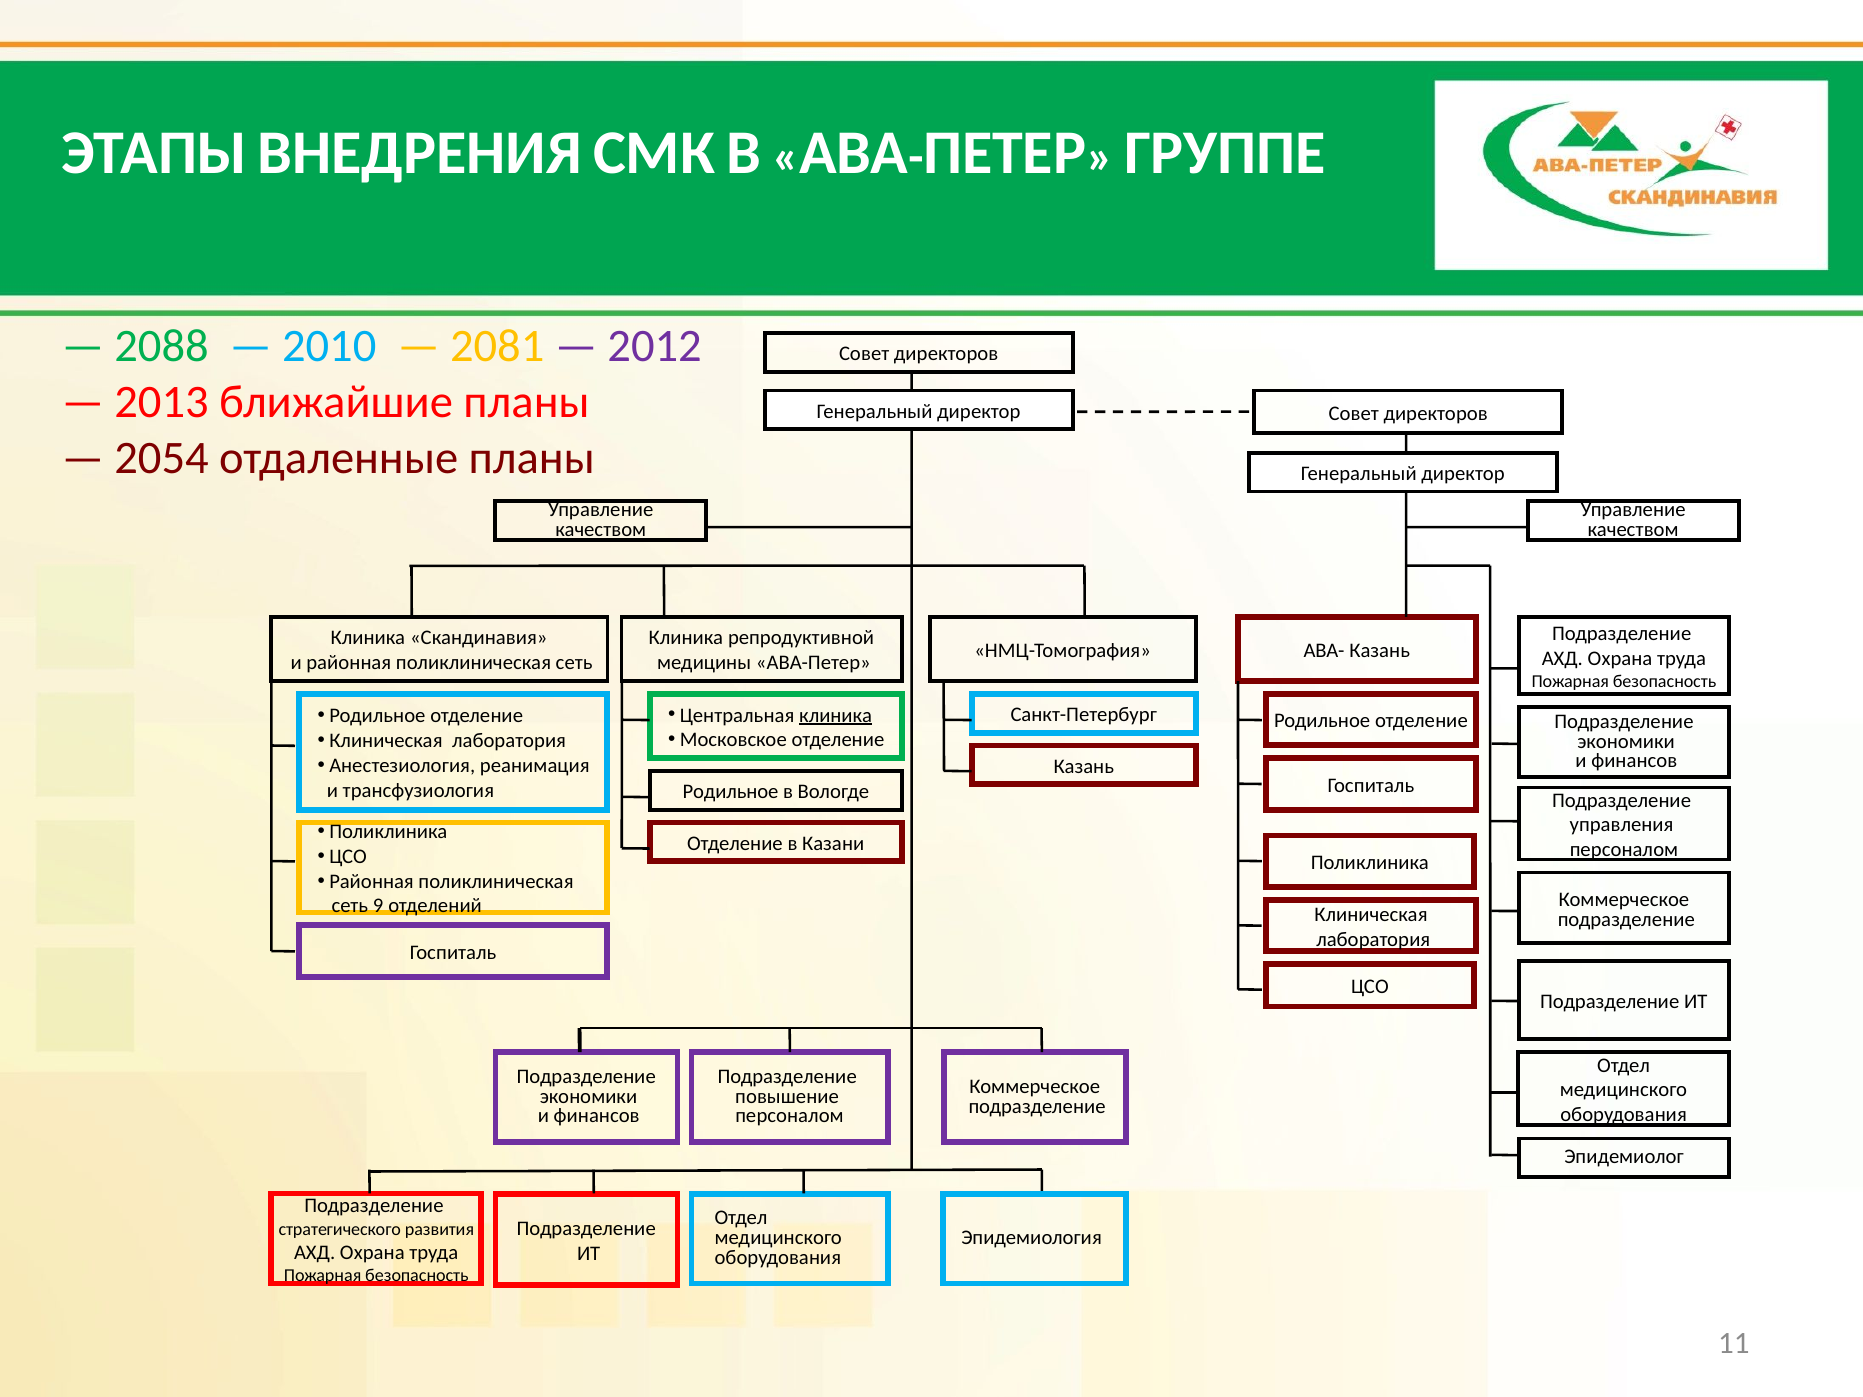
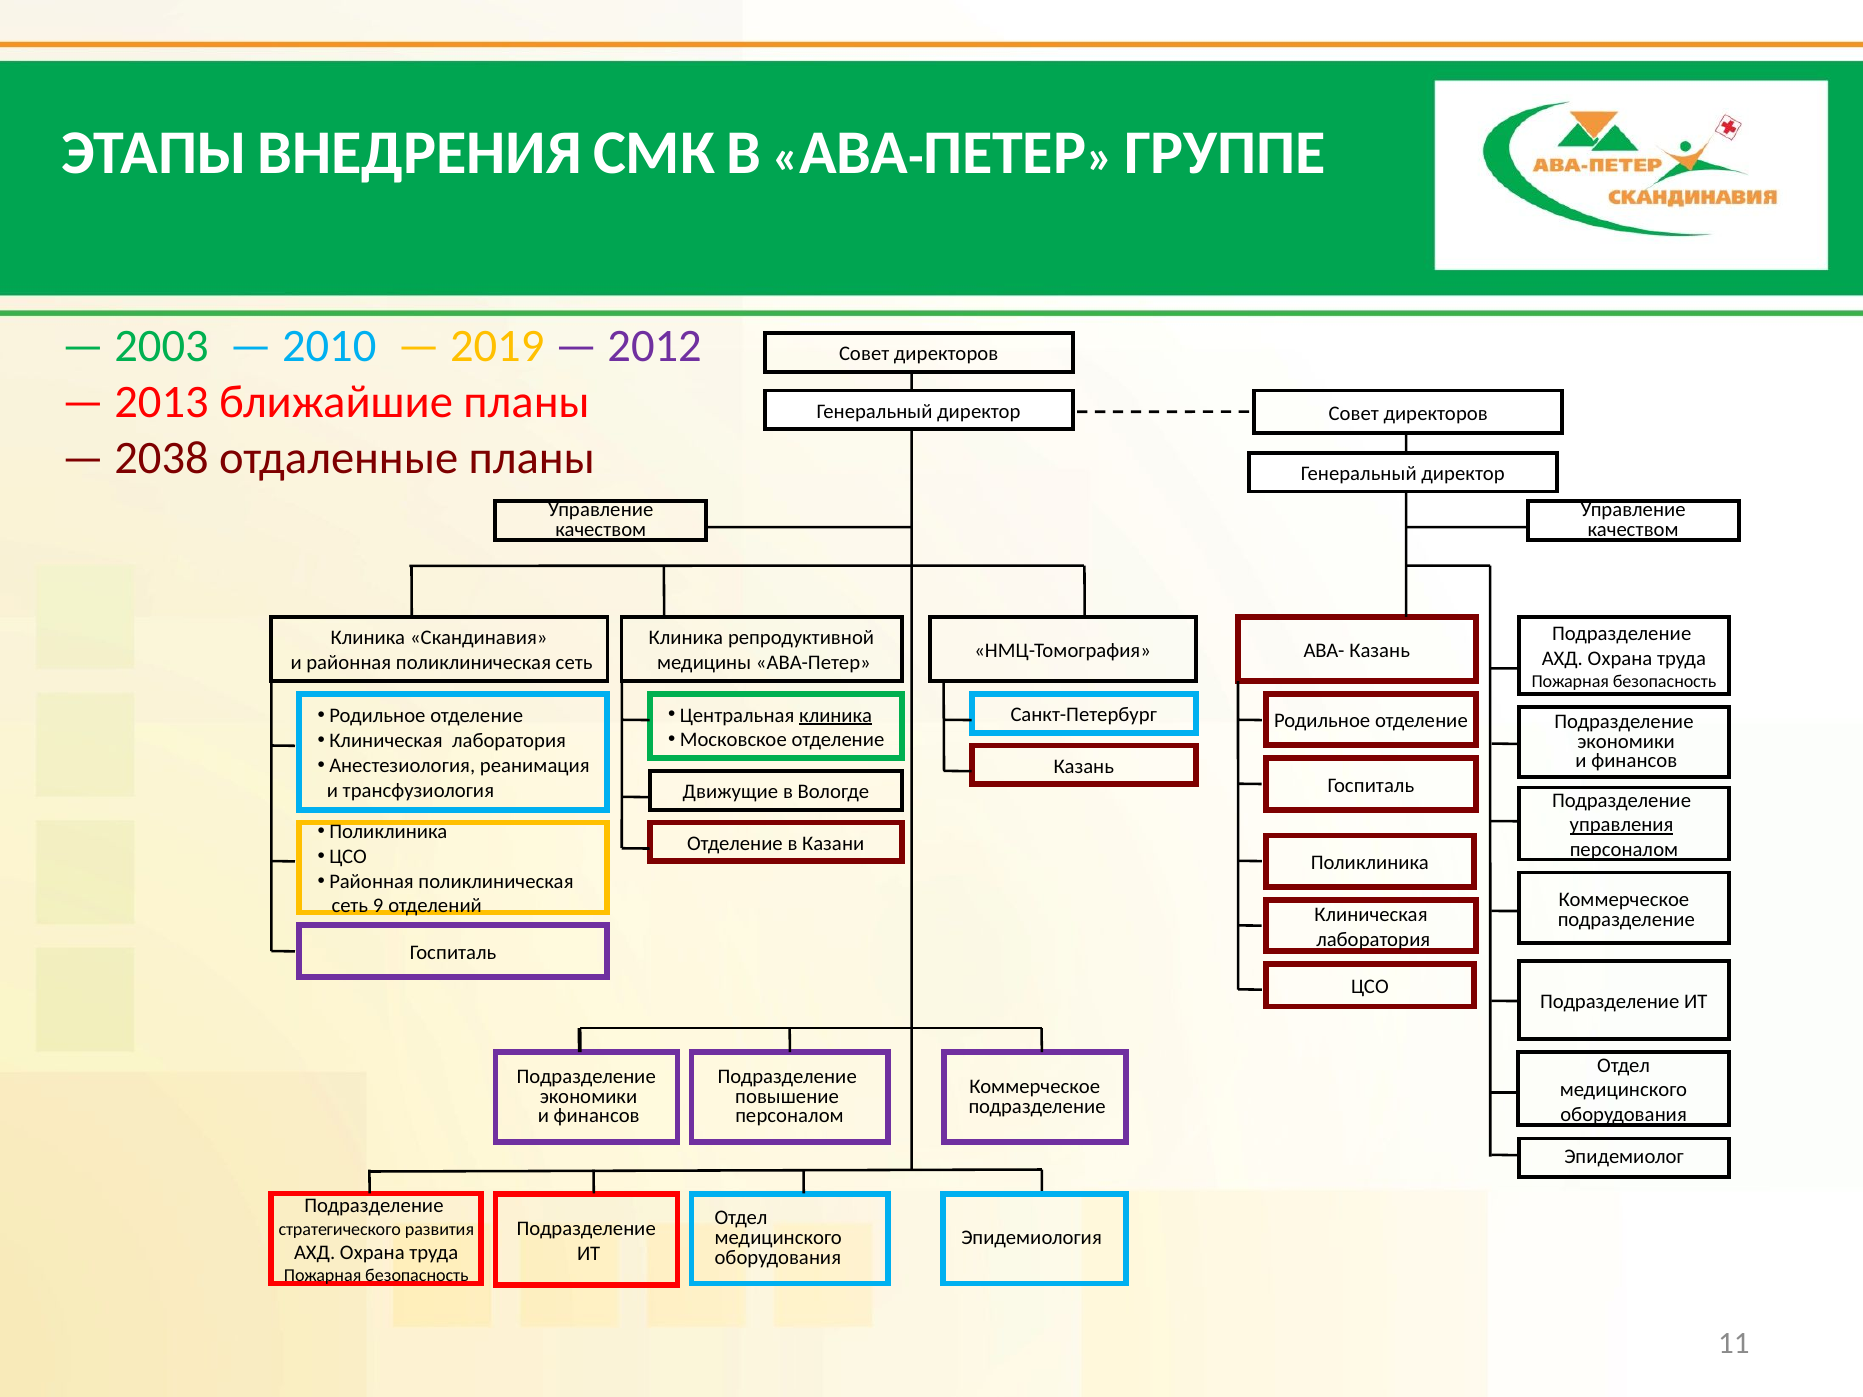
2088: 2088 -> 2003 (162, 346)
2081: 2081 -> 2019 (497, 346)
2054: 2054 -> 2038 (162, 458)
Родильное: Родильное -> Движущие (730, 792)
управления underline: none -> present (1622, 825)
